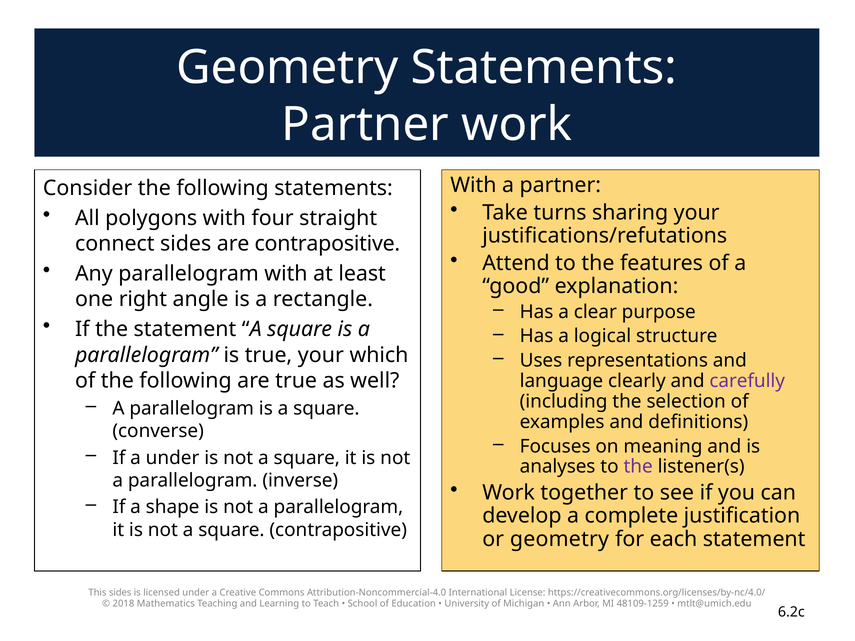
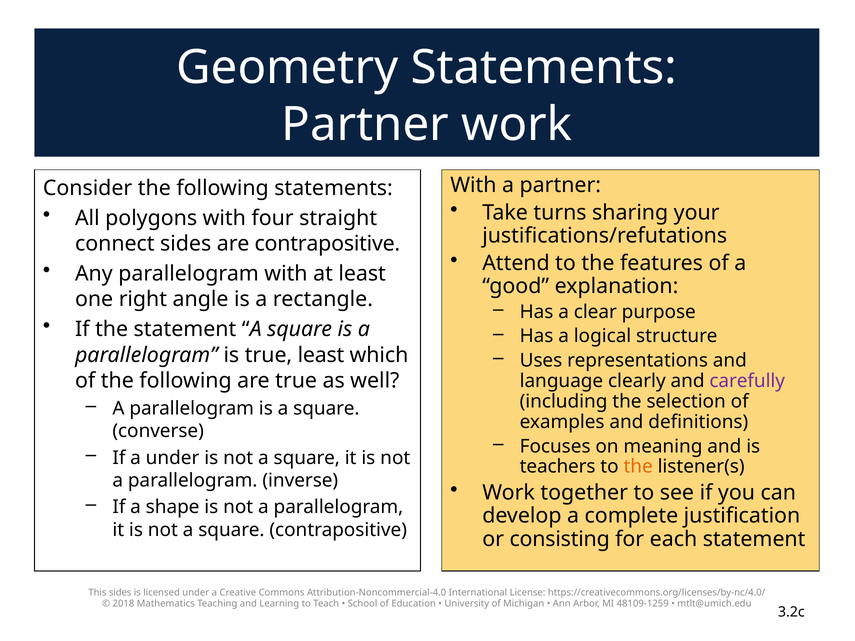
true your: your -> least (321, 355)
analyses: analyses -> teachers (558, 467)
the colour: purple -> orange (638, 467)
or geometry: geometry -> consisting (560, 539)
6.2c: 6.2c -> 3.2c (791, 612)
